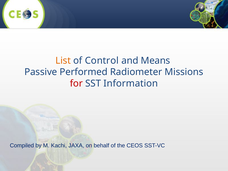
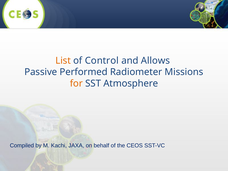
Means: Means -> Allows (155, 61)
for colour: red -> orange (76, 83)
Information: Information -> Atmosphere (131, 83)
